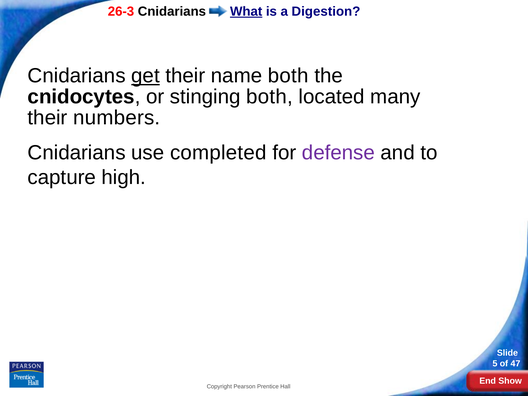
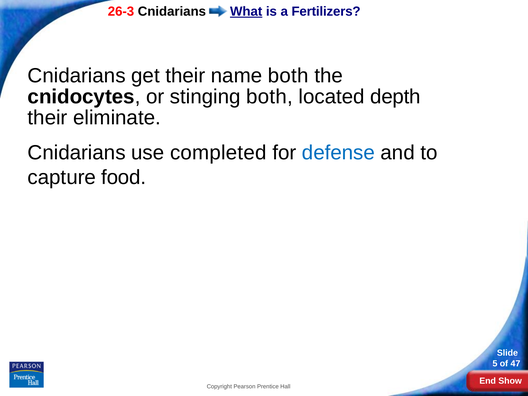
Digestion: Digestion -> Fertilizers (326, 11)
get underline: present -> none (145, 76)
many: many -> depth (395, 97)
numbers: numbers -> eliminate (117, 118)
defense colour: purple -> blue (338, 153)
high: high -> food (124, 177)
